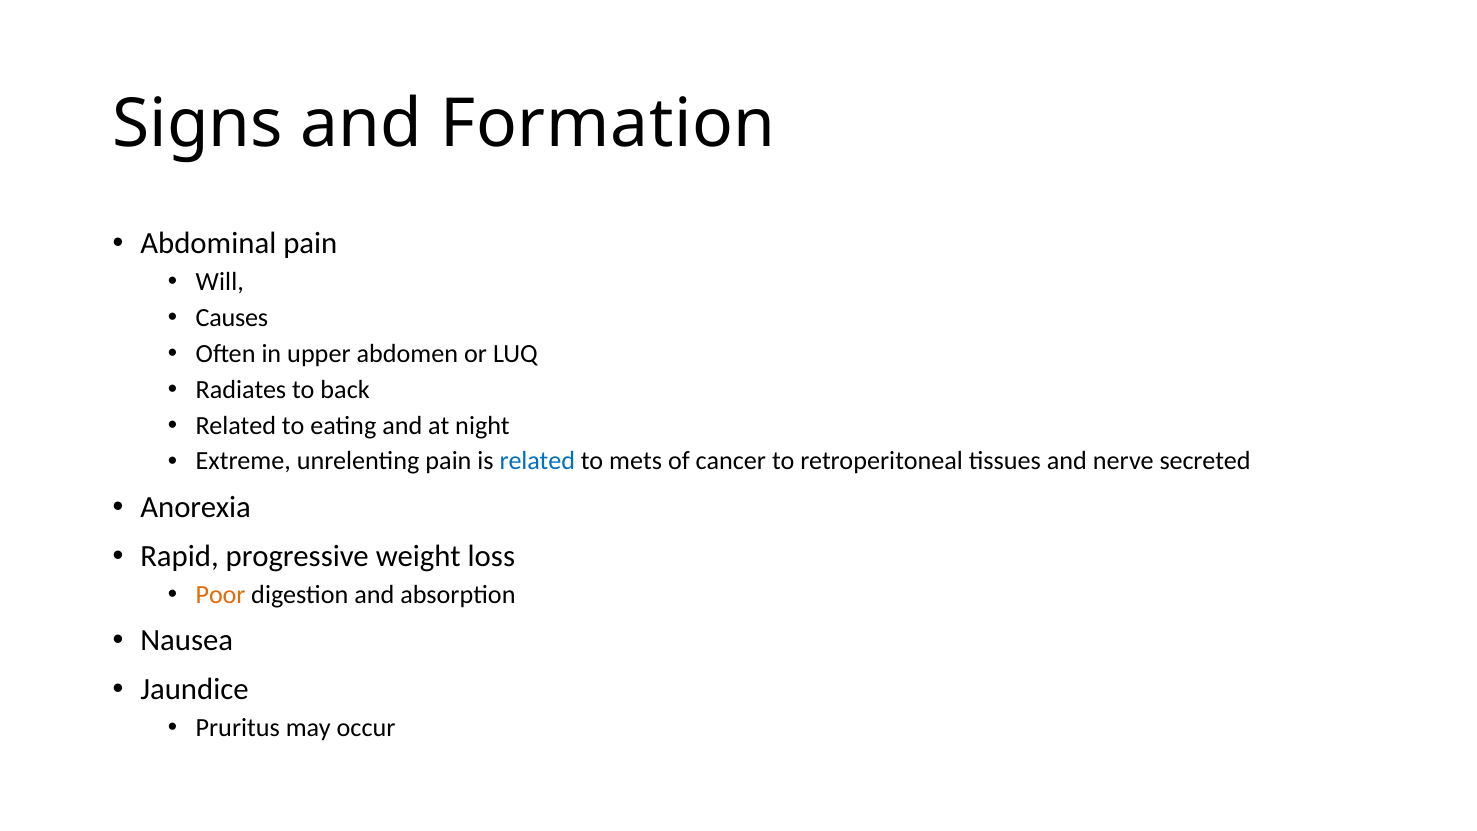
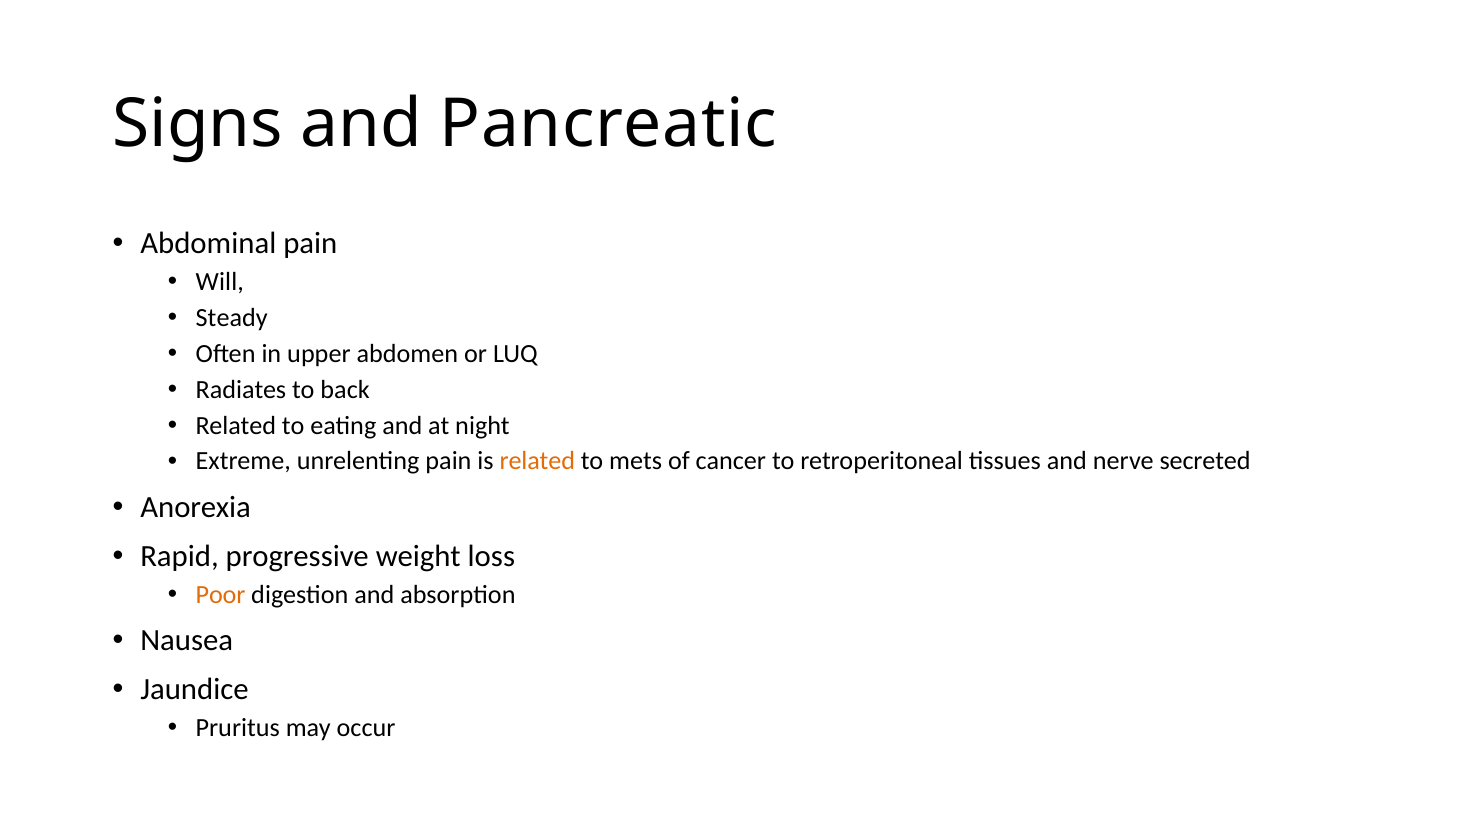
Formation: Formation -> Pancreatic (608, 124)
Causes: Causes -> Steady (232, 317)
related colour: blue -> orange (537, 461)
